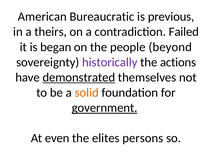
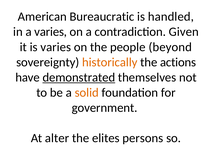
previous: previous -> handled (171, 17)
a theirs: theirs -> varies (51, 32)
Failed: Failed -> Given (184, 32)
is began: began -> varies (56, 47)
historically colour: purple -> orange (110, 62)
government underline: present -> none (105, 108)
even: even -> alter (57, 138)
